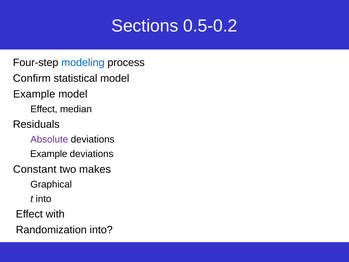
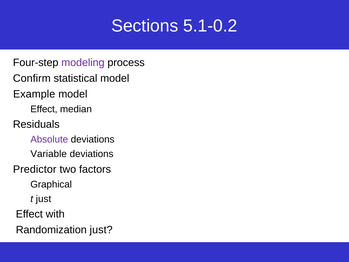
0.5-0.2: 0.5-0.2 -> 5.1-0.2 (210, 26)
modeling colour: blue -> purple (83, 63)
Example: Example -> Variable (49, 154)
Constant: Constant -> Predictor (35, 169)
makes: makes -> factors (95, 169)
t into: into -> just (44, 199)
Randomization into: into -> just (101, 230)
